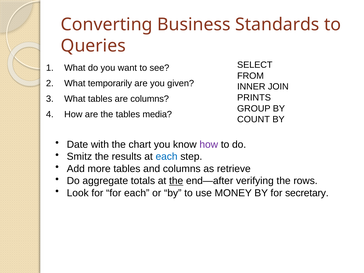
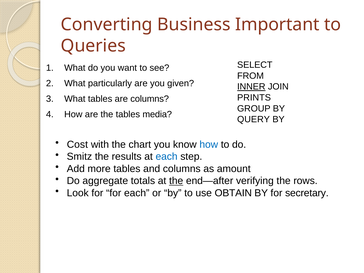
Standards: Standards -> Important (277, 25)
temporarily: temporarily -> particularly (110, 83)
INNER underline: none -> present (251, 87)
COUNT: COUNT -> QUERY (254, 119)
Date: Date -> Cost (77, 144)
how colour: purple -> blue (209, 144)
retrieve: retrieve -> amount (234, 169)
MONEY: MONEY -> OBTAIN (233, 193)
